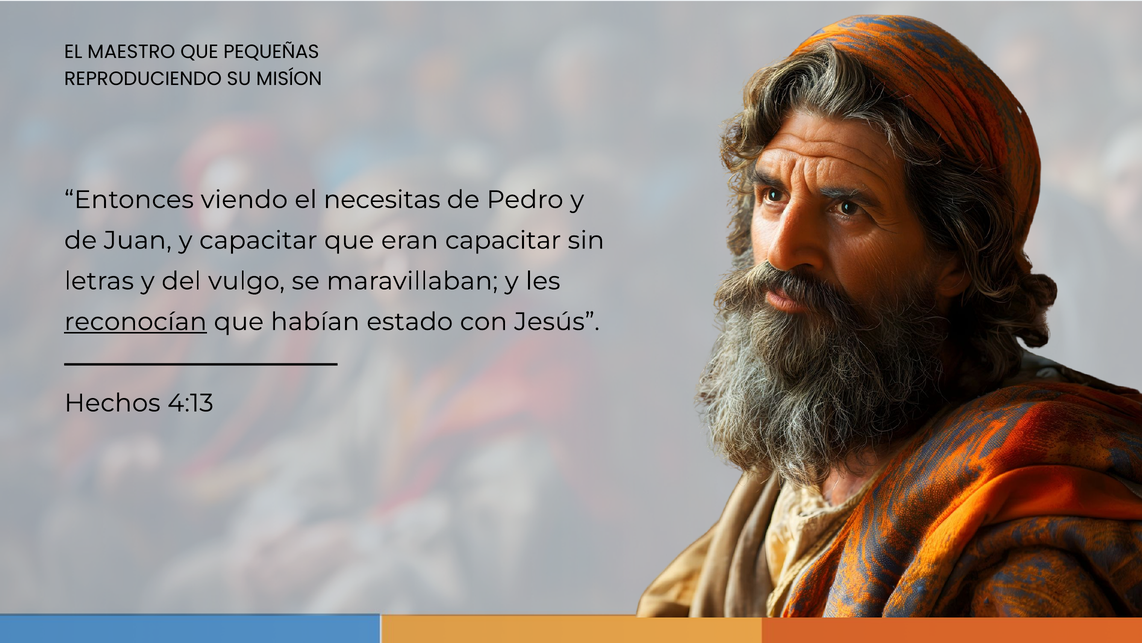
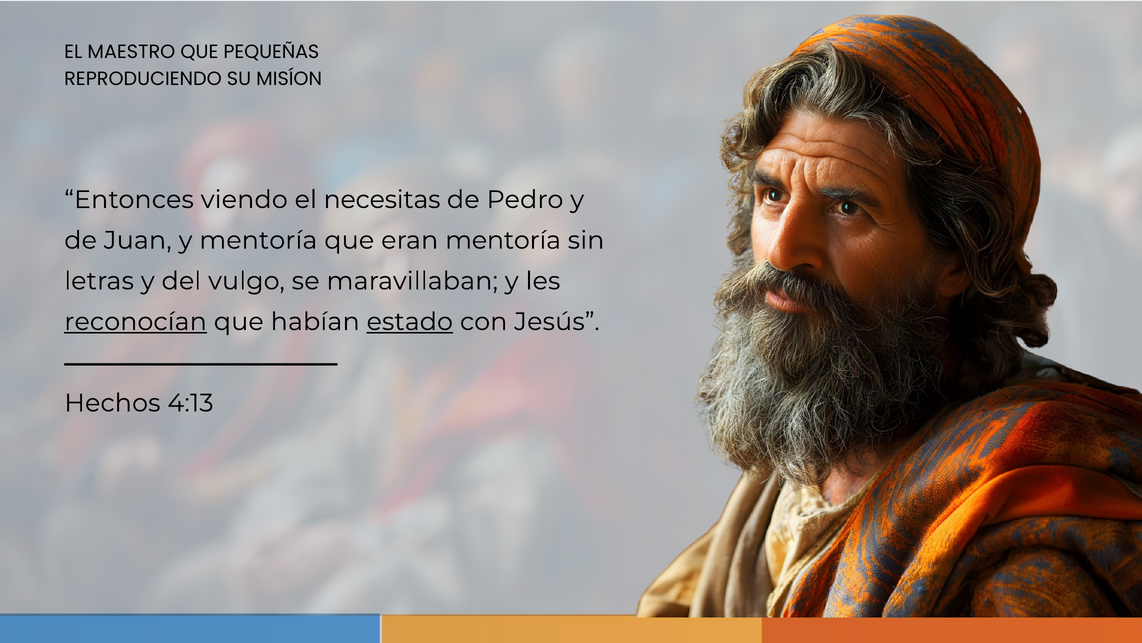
y capacitar: capacitar -> mentoría (258, 240)
eran capacitar: capacitar -> mentoría (503, 240)
estado underline: none -> present (410, 321)
